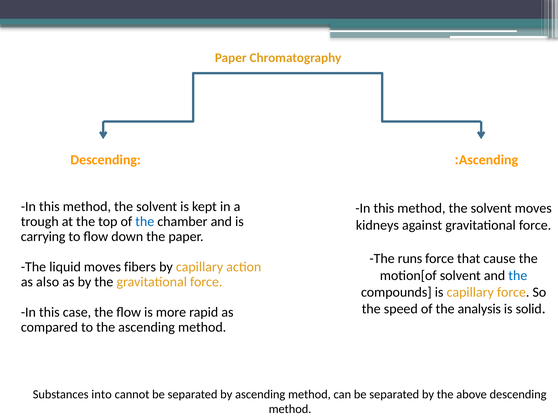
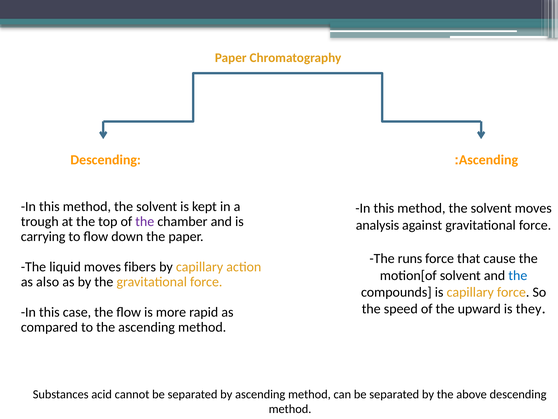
the colour: blue -> purple (145, 221)
kidneys: kidneys -> analysis (377, 225)
analysis: analysis -> upward (479, 309)
solid: solid -> they (529, 309)
into: into -> acid (102, 394)
